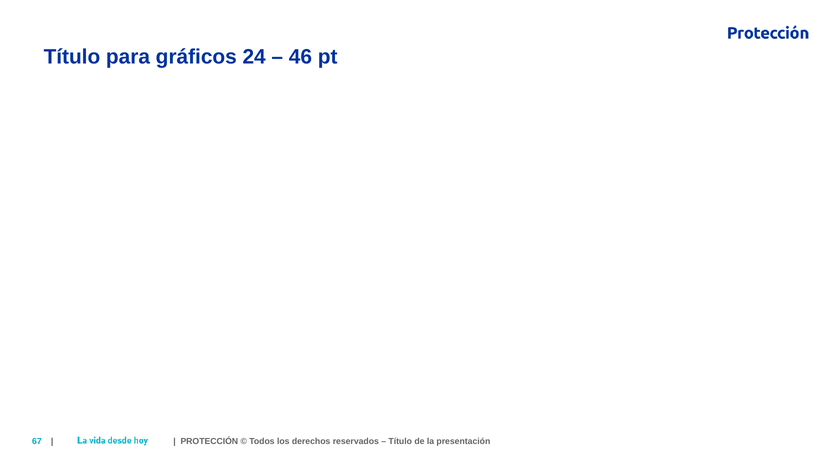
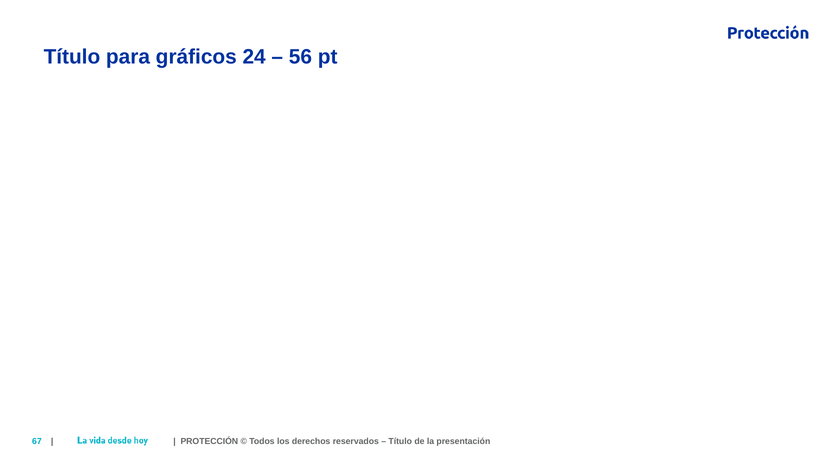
46: 46 -> 56 (300, 57)
